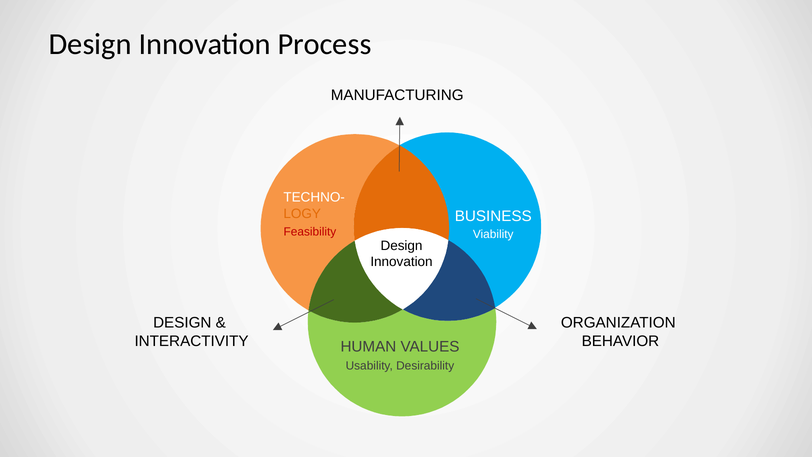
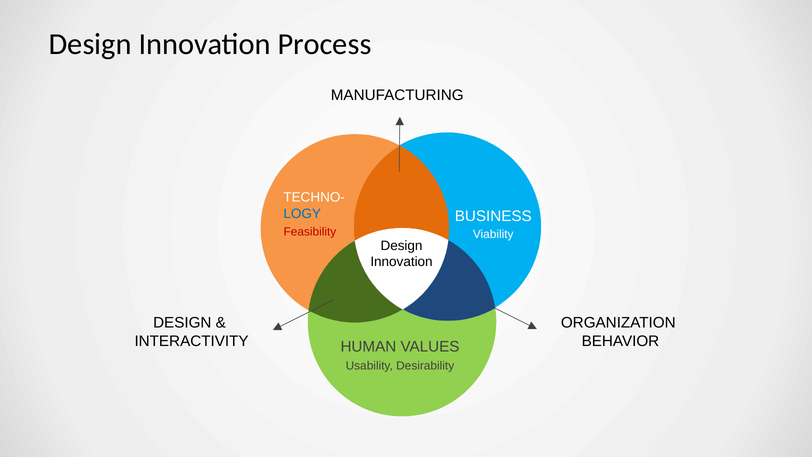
LOGY colour: orange -> blue (302, 214)
